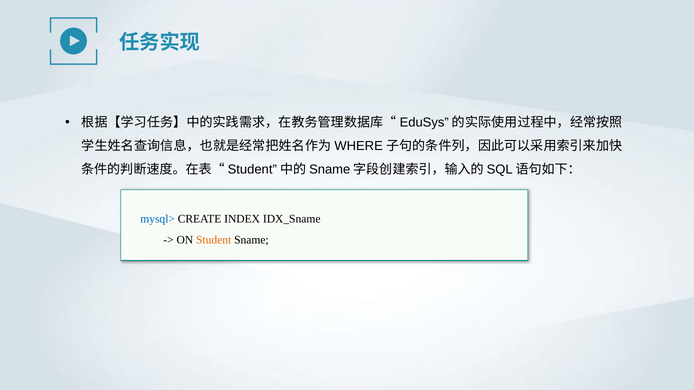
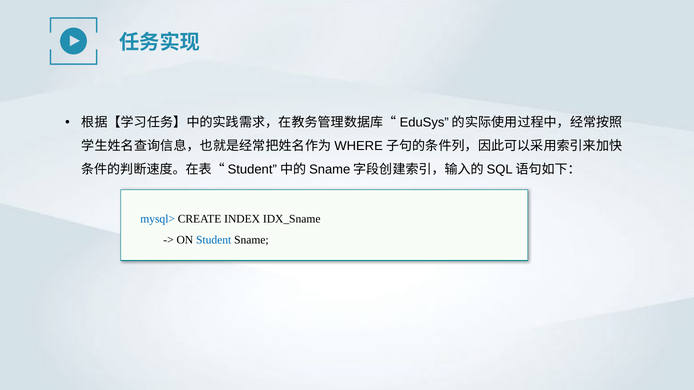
Student colour: orange -> blue (214, 240)
